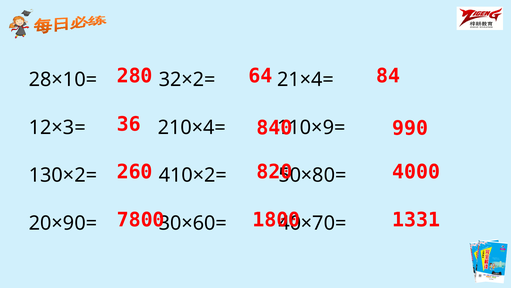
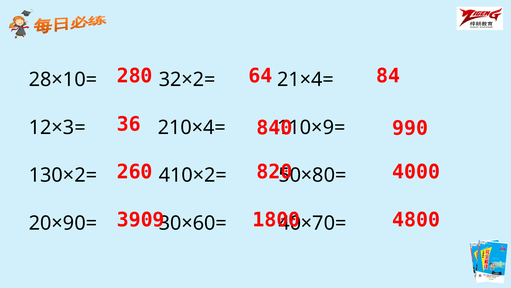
7800: 7800 -> 3909 (141, 219)
1331: 1331 -> 4800 (416, 219)
